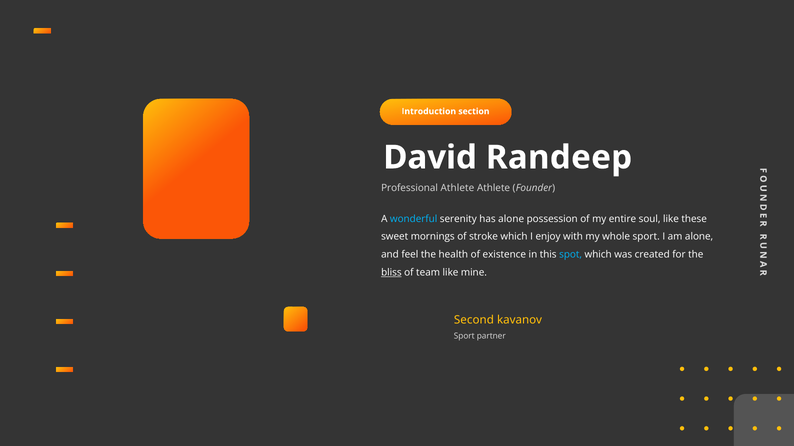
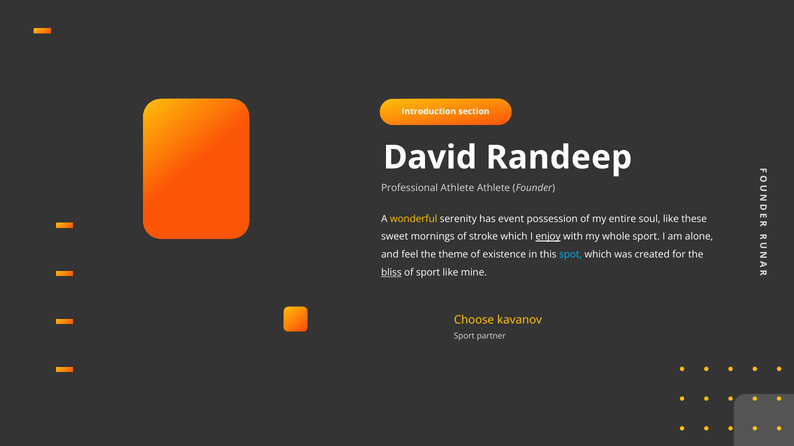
wonderful colour: light blue -> yellow (414, 219)
has alone: alone -> event (511, 219)
enjoy underline: none -> present (548, 237)
health: health -> theme (453, 255)
of team: team -> sport (428, 273)
Second: Second -> Choose (474, 320)
